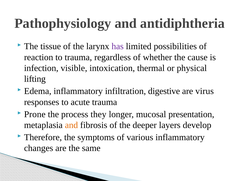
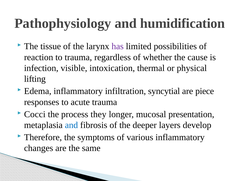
antidiphtheria: antidiphtheria -> humidification (183, 23)
digestive: digestive -> syncytial (164, 91)
virus: virus -> piece (205, 91)
Prone: Prone -> Cocci (35, 114)
and colour: orange -> blue (71, 125)
